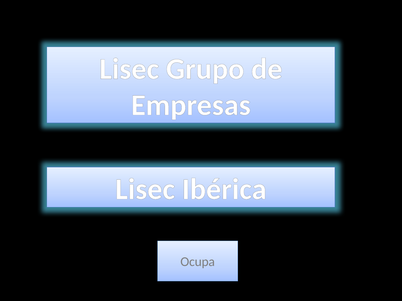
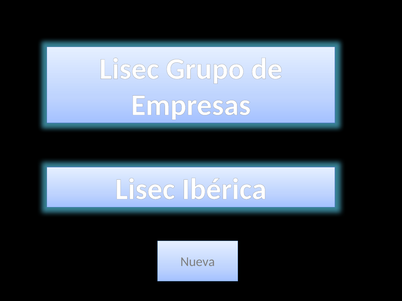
Ocupa: Ocupa -> Nueva (198, 262)
